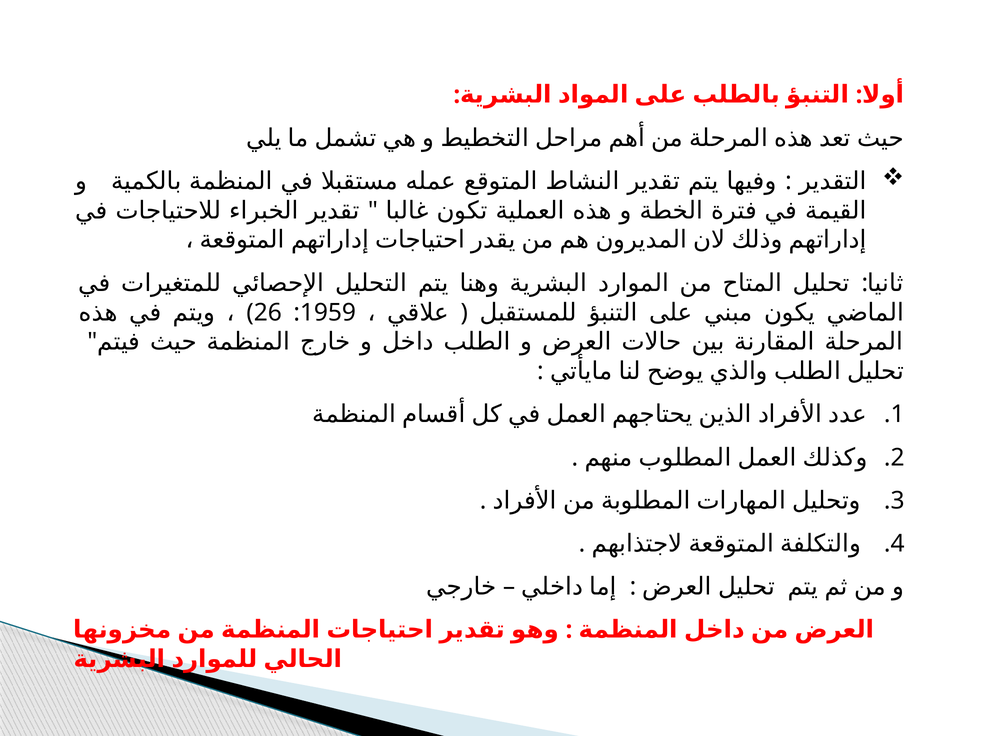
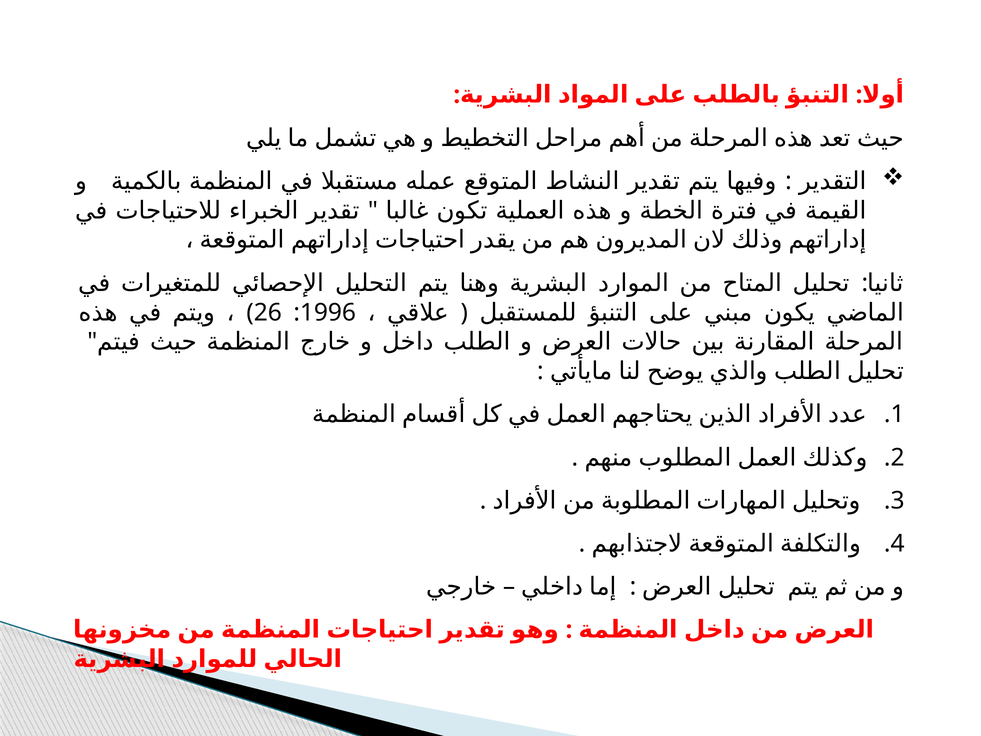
1959: 1959 -> 1996 (328, 312)
